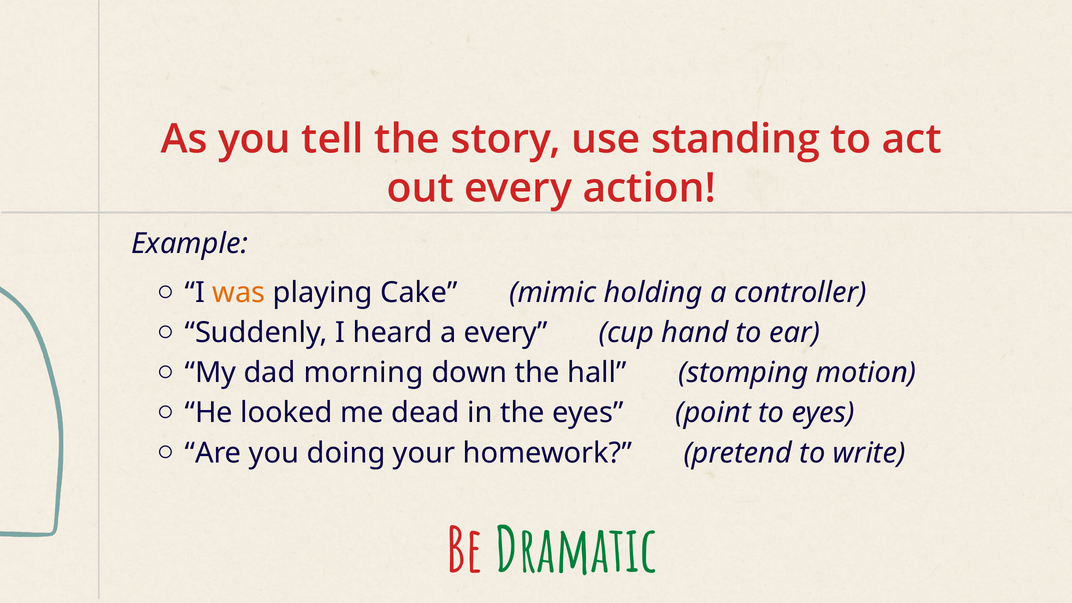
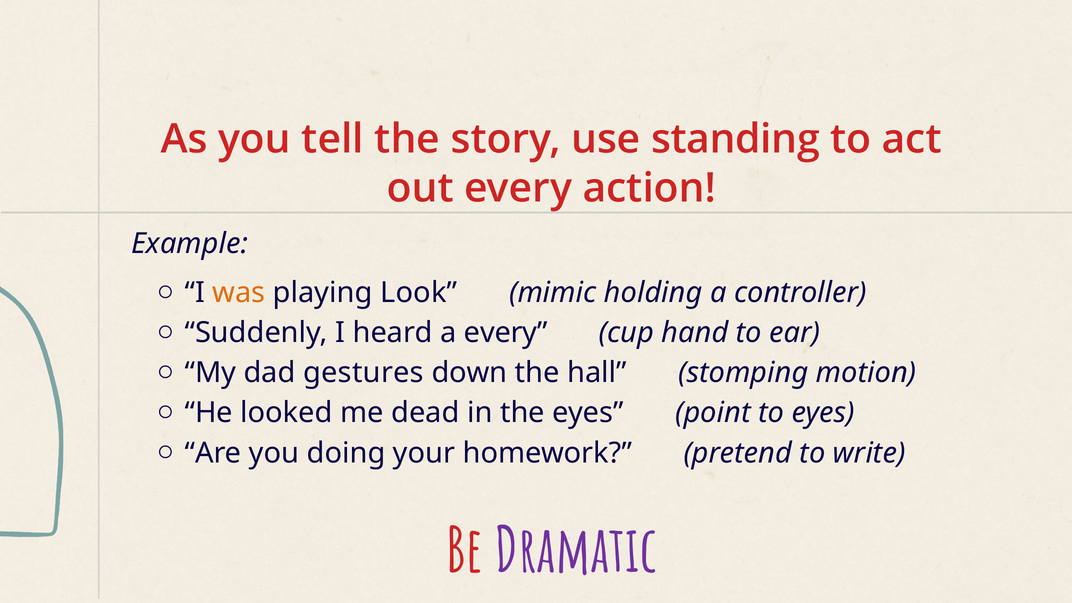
Cake: Cake -> Look (419, 293)
morning: morning -> gestures (364, 373)
Dramatic colour: green -> purple (576, 552)
